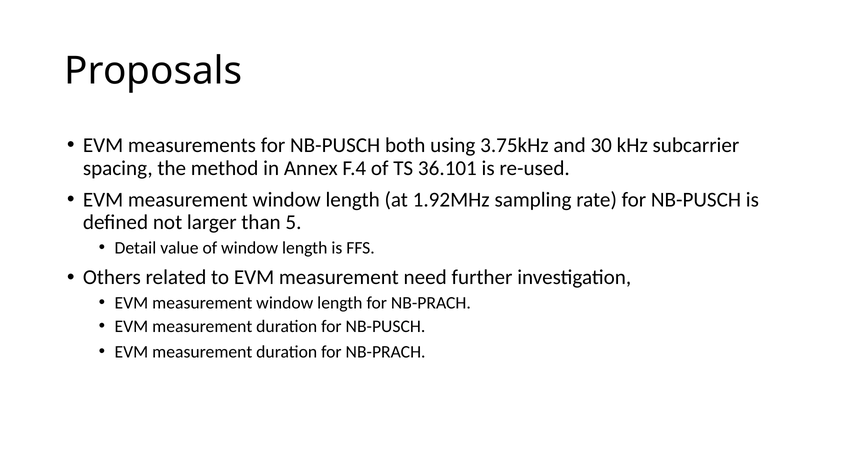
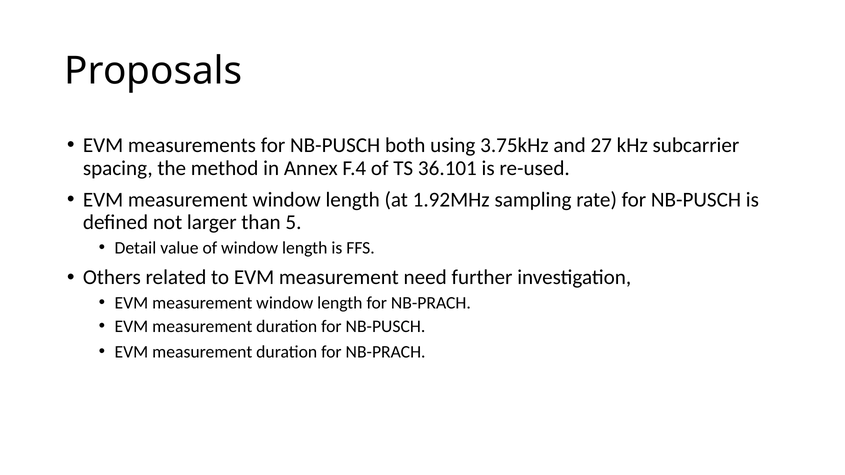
30: 30 -> 27 (601, 145)
